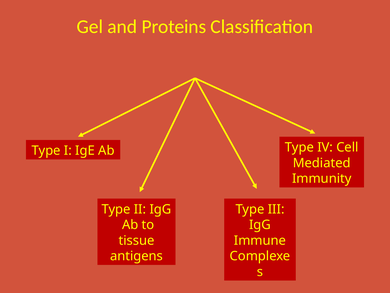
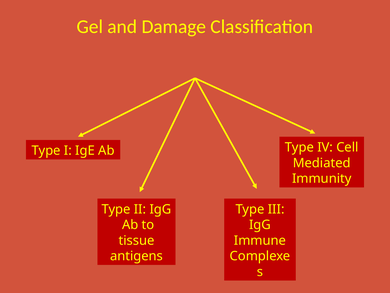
Proteins: Proteins -> Damage (174, 27)
